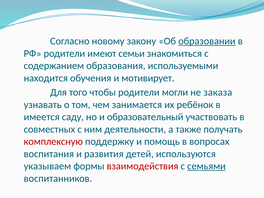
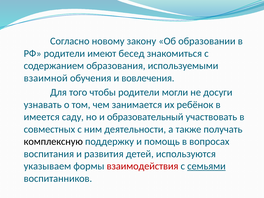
образовании underline: present -> none (207, 41)
семьи: семьи -> бесед (132, 53)
находится: находится -> взаимной (46, 78)
мотивирует: мотивирует -> вовлечения (148, 78)
заказа: заказа -> досуги (218, 92)
комплексную colour: red -> black (53, 142)
